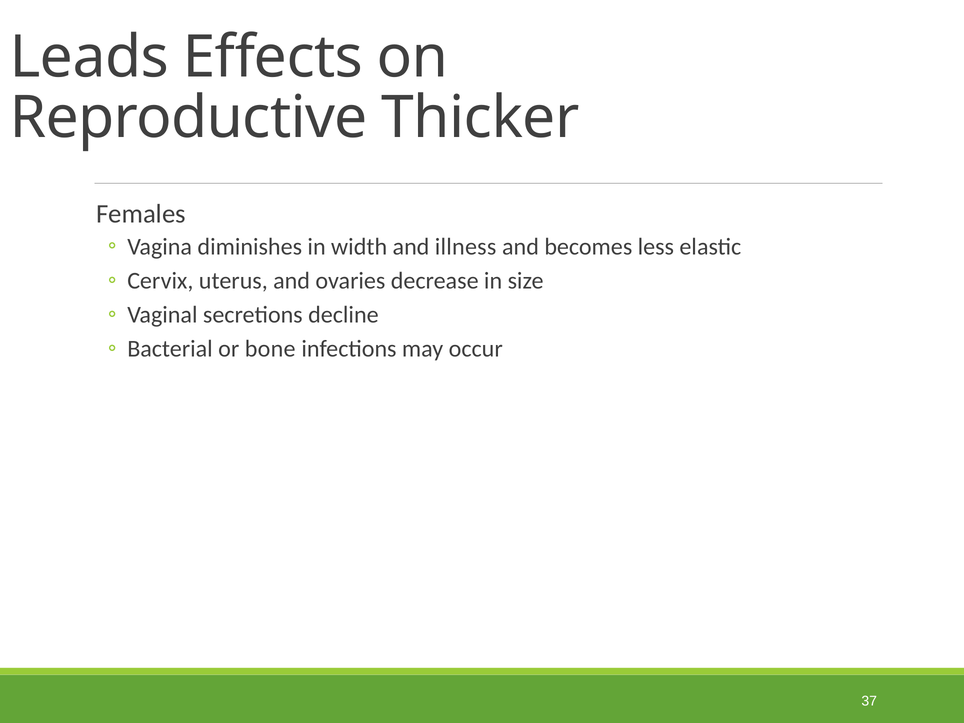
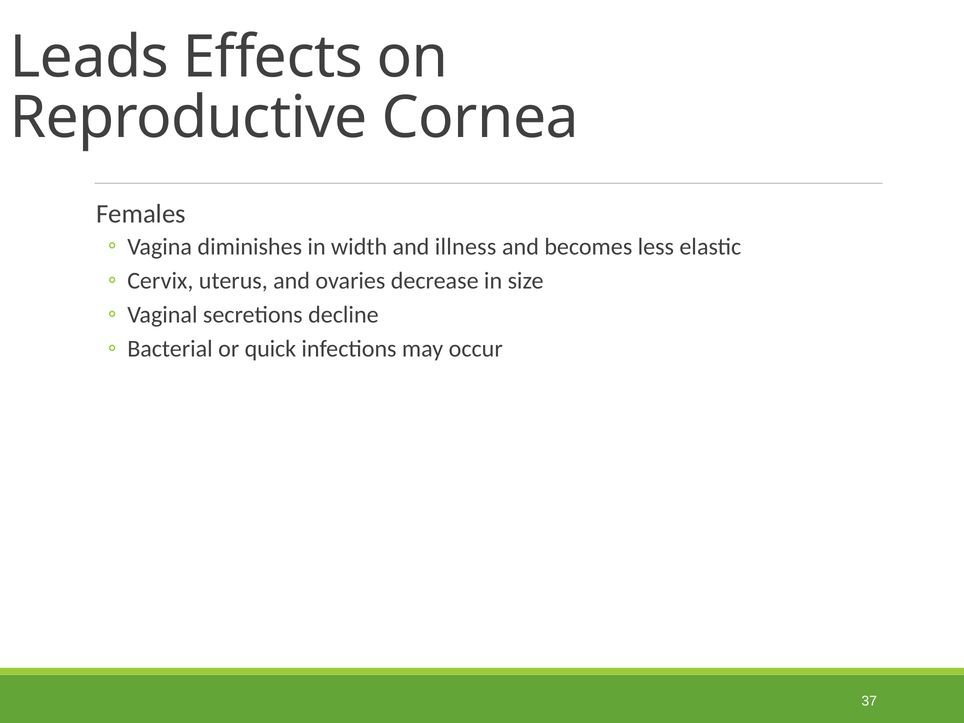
Thicker: Thicker -> Cornea (480, 118)
bone: bone -> quick (270, 349)
